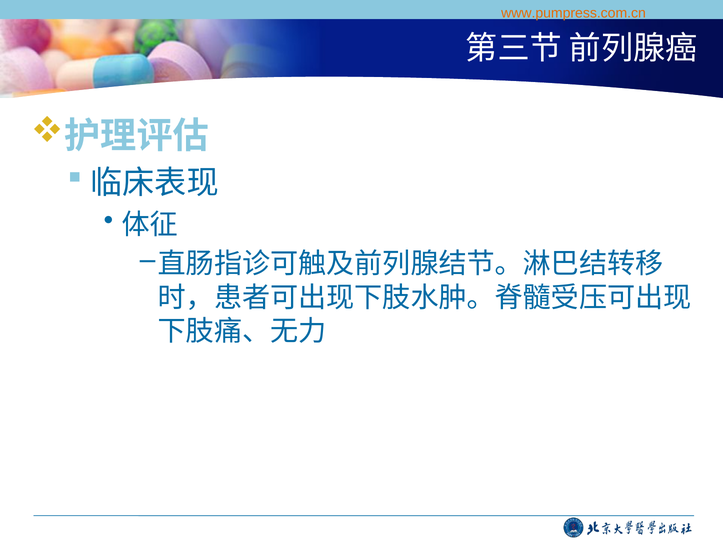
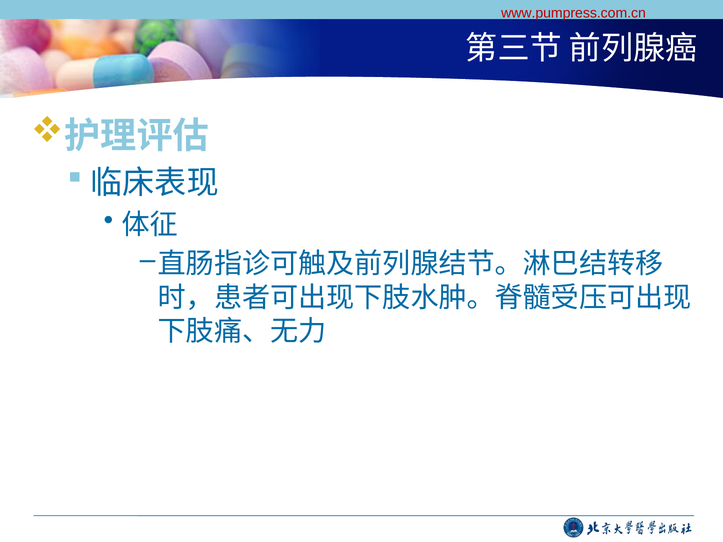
www.pumpress.com.cn colour: orange -> red (574, 13)
